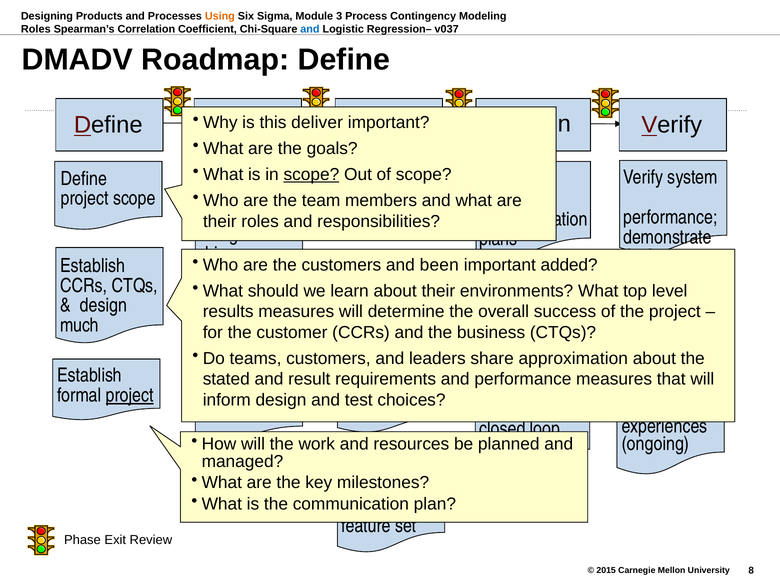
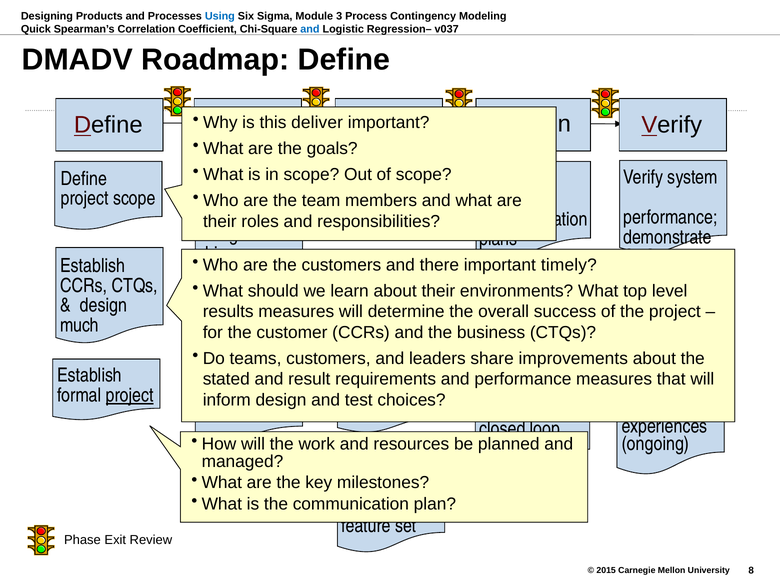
Using colour: orange -> blue (220, 16)
Roles: Roles -> Quick (36, 29)
scope underline: present -> none (311, 175)
been: been -> there (439, 265)
added: added -> timely (569, 265)
approximation: approximation -> improvements (573, 358)
